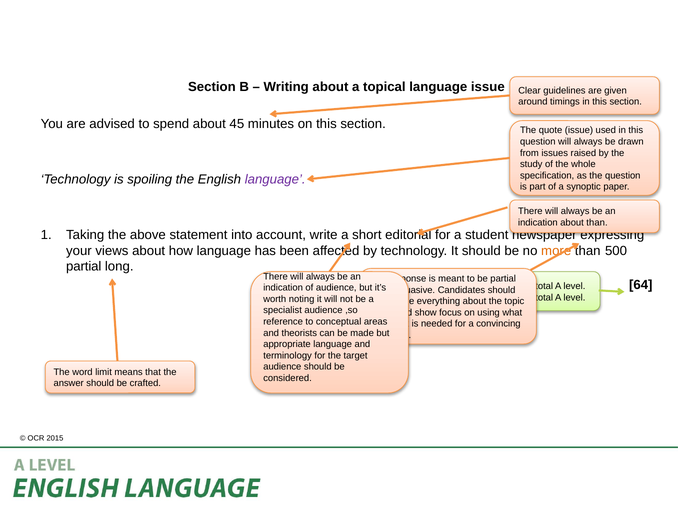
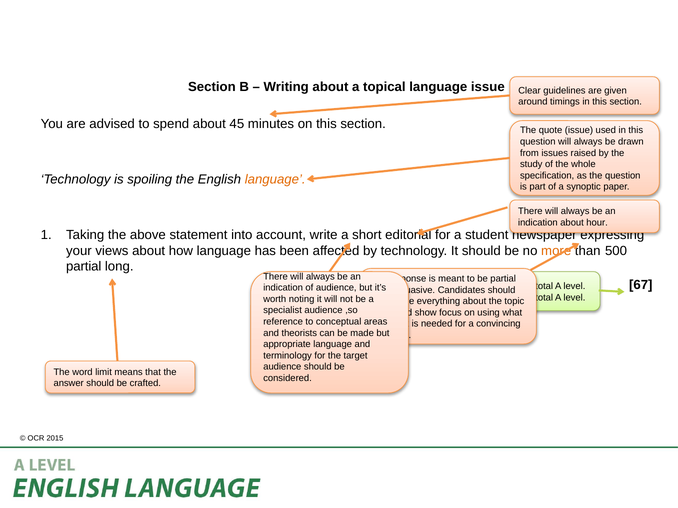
language colour: purple -> orange (275, 180)
about than: than -> hour (597, 223)
64: 64 -> 67 (641, 285)
